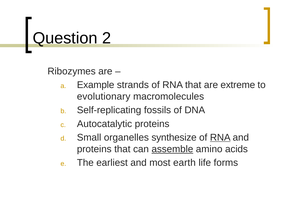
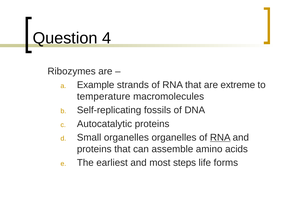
2: 2 -> 4 (107, 38)
evolutionary: evolutionary -> temperature (104, 97)
organelles synthesize: synthesize -> organelles (174, 137)
assemble underline: present -> none (172, 149)
earth: earth -> steps (185, 163)
